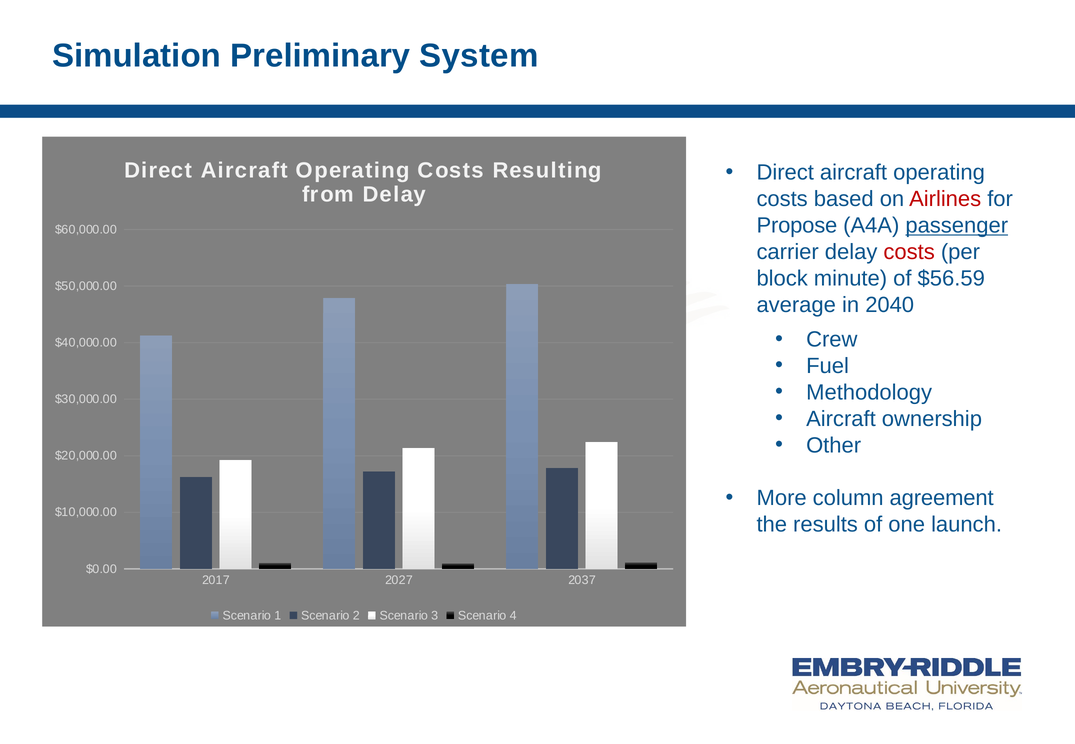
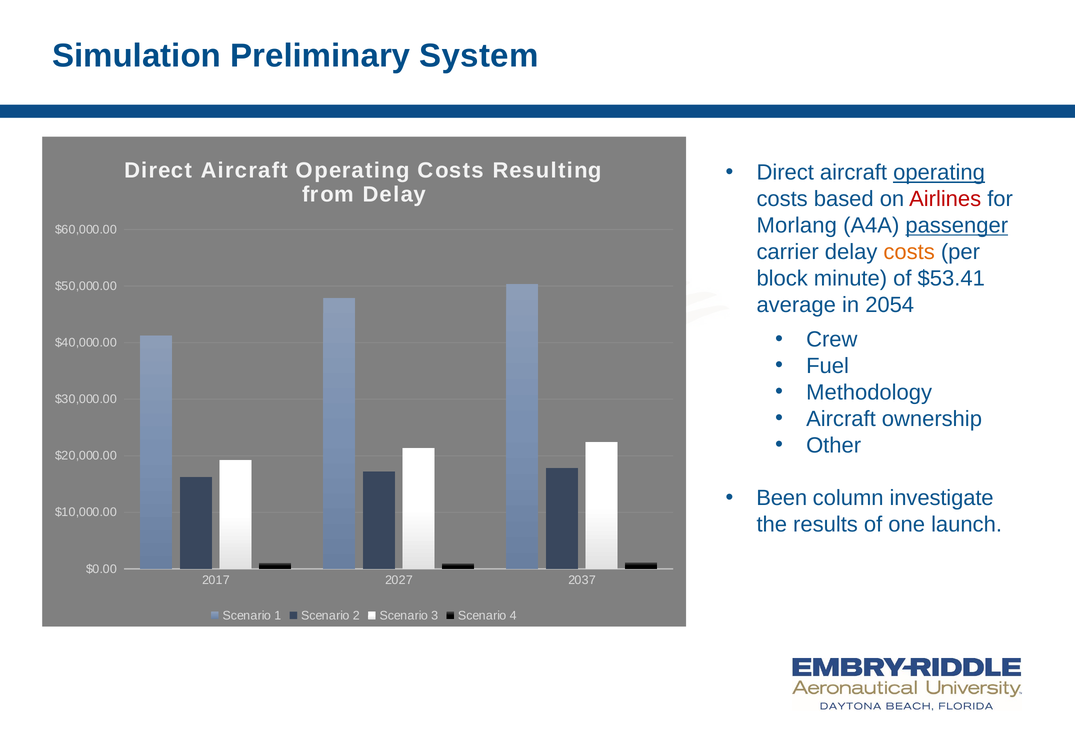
operating underline: none -> present (939, 173)
Propose: Propose -> Morlang (797, 226)
costs colour: red -> orange (909, 252)
$56.59: $56.59 -> $53.41 (951, 278)
2040: 2040 -> 2054 (890, 305)
More: More -> Been (782, 498)
agreement: agreement -> investigate (942, 498)
